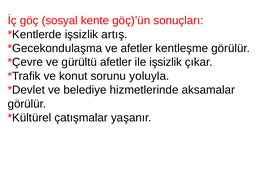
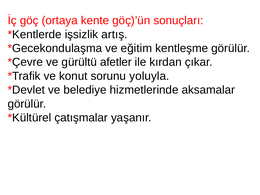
sosyal: sosyal -> ortaya (60, 21)
ve afetler: afetler -> eğitim (136, 48)
ile işsizlik: işsizlik -> kırdan (166, 62)
